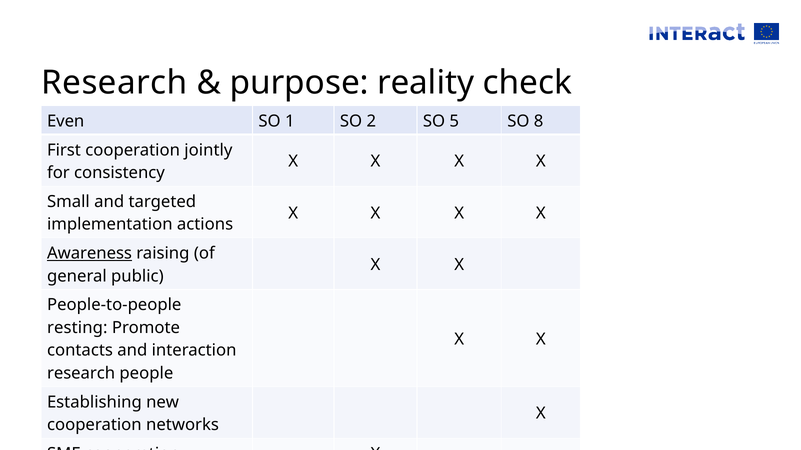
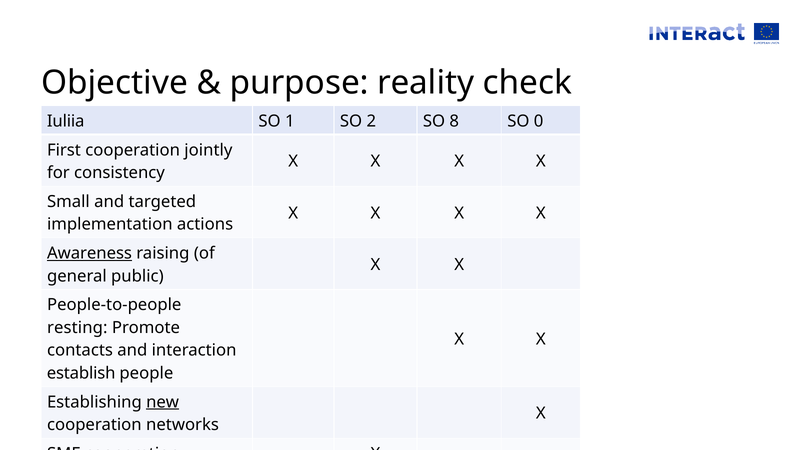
Research: Research -> Objective (114, 83)
Even: Even -> Iuliia (66, 121)
5: 5 -> 8 (454, 121)
8: 8 -> 0 (539, 121)
research: research -> establish (81, 374)
new underline: none -> present (163, 403)
